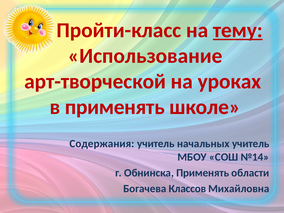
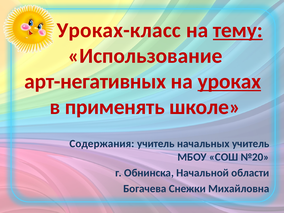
Пройти-класс: Пройти-класс -> Уроках-класс (119, 30)
арт-творческой: арт-творческой -> арт-негативных (95, 81)
уроках underline: none -> present (229, 81)
№14: №14 -> №20 (255, 157)
Обнинска Применять: Применять -> Начальной (203, 173)
Классов: Классов -> Снежки (187, 189)
